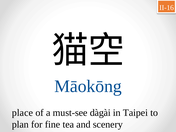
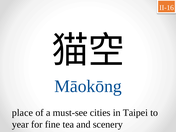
dàgài: dàgài -> cities (100, 113)
plan: plan -> year (20, 124)
